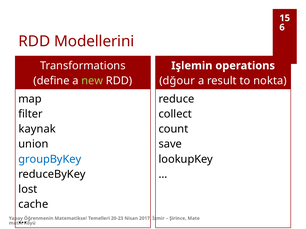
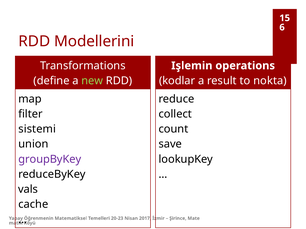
dğour: dğour -> kodlar (177, 81)
kaynak: kaynak -> sistemi (37, 129)
groupByKey colour: blue -> purple (50, 159)
lost: lost -> vals (28, 190)
